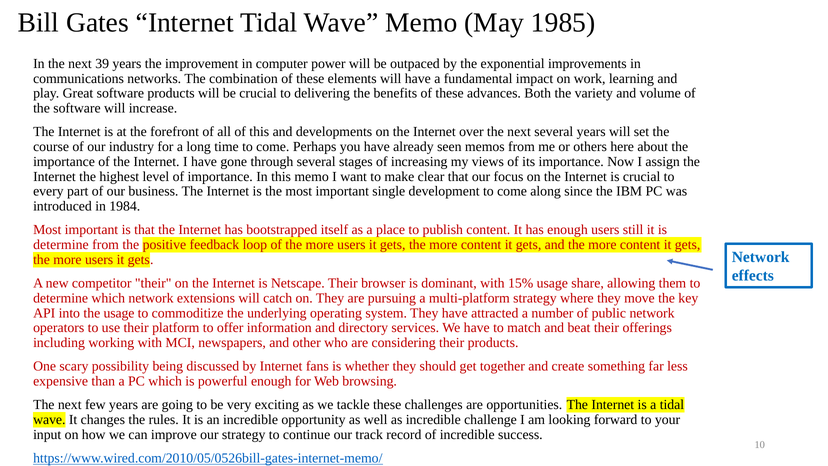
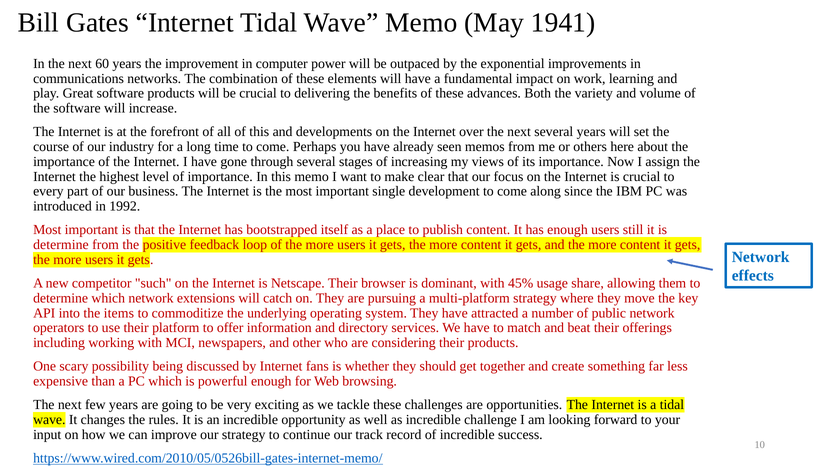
1985: 1985 -> 1941 (563, 22)
39: 39 -> 60 (102, 64)
1984: 1984 -> 1992 (125, 206)
competitor their: their -> such (153, 283)
15%: 15% -> 45% (521, 283)
the usage: usage -> items (119, 313)
